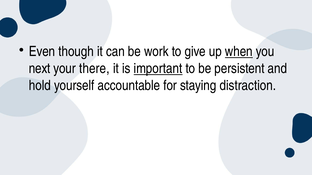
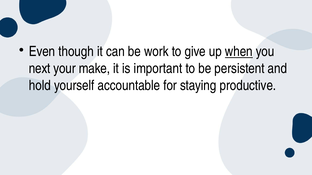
there: there -> make (94, 69)
important underline: present -> none (158, 69)
distraction: distraction -> productive (248, 86)
